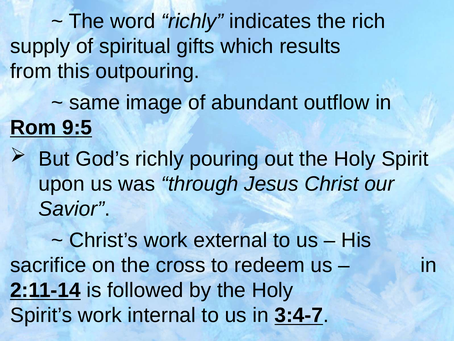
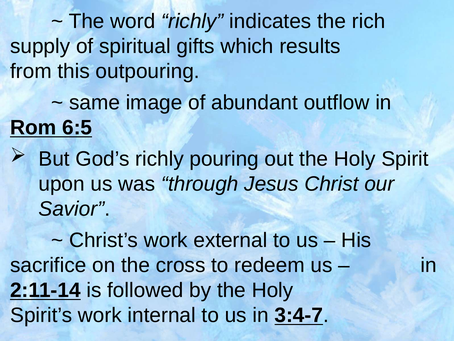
9:5: 9:5 -> 6:5 (77, 127)
